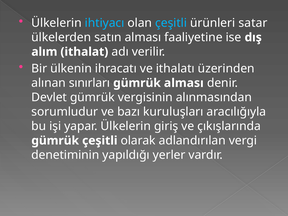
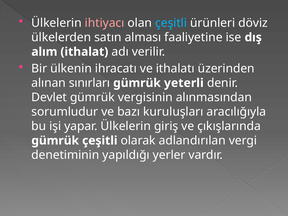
ihtiyacı colour: light blue -> pink (105, 23)
satar: satar -> döviz (253, 23)
gümrük alması: alması -> yeterli (184, 83)
